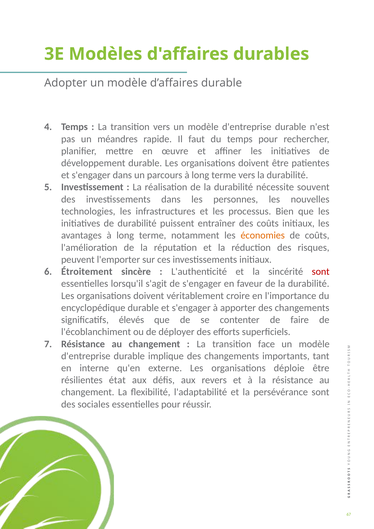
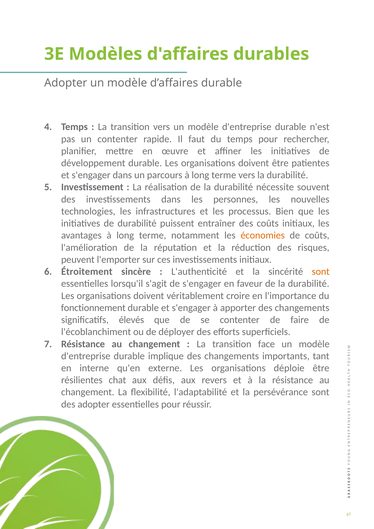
un méandres: méandres -> contenter (118, 139)
sont colour: red -> orange (321, 272)
encyclopédique: encyclopédique -> fonctionnement (93, 308)
état: état -> chat (117, 380)
des sociales: sociales -> adopter (94, 404)
